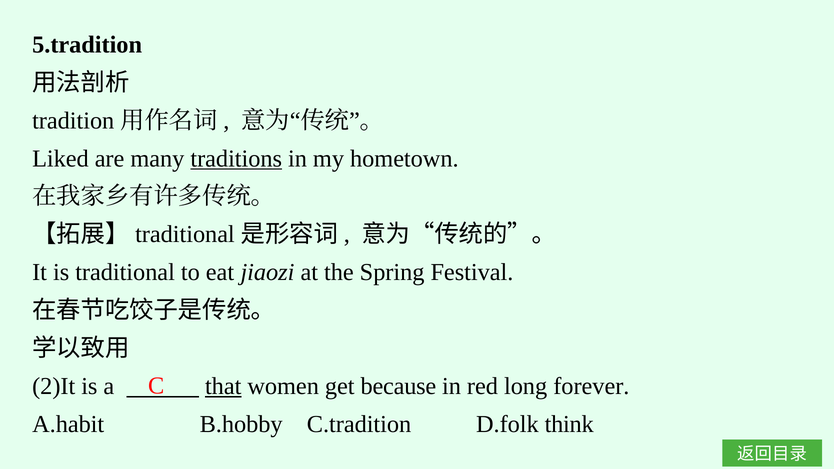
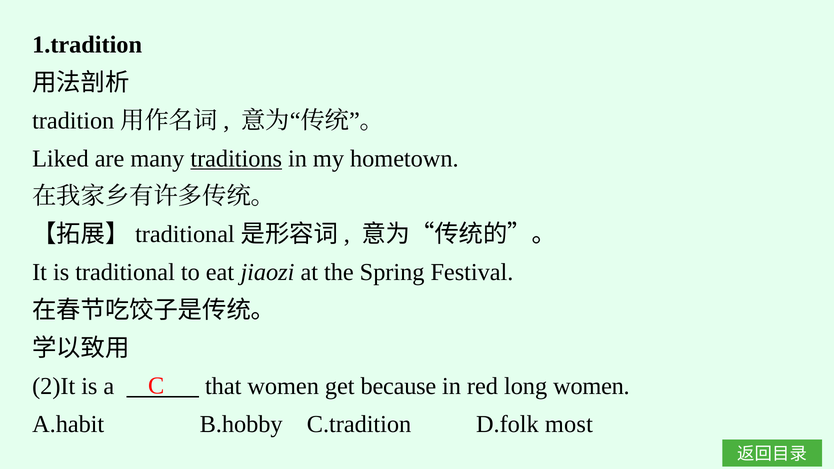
5.tradition: 5.tradition -> 1.tradition (87, 45)
that underline: present -> none (223, 386)
long forever: forever -> women (591, 386)
think: think -> most (569, 424)
